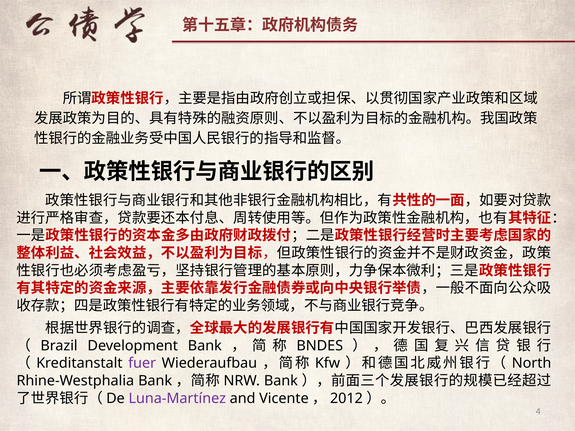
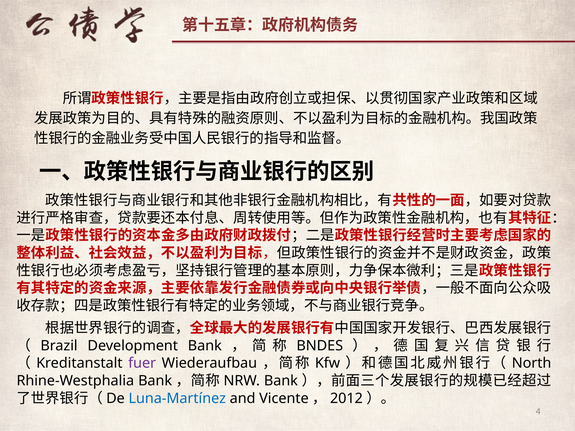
Luna-Martínez colour: purple -> blue (177, 399)
